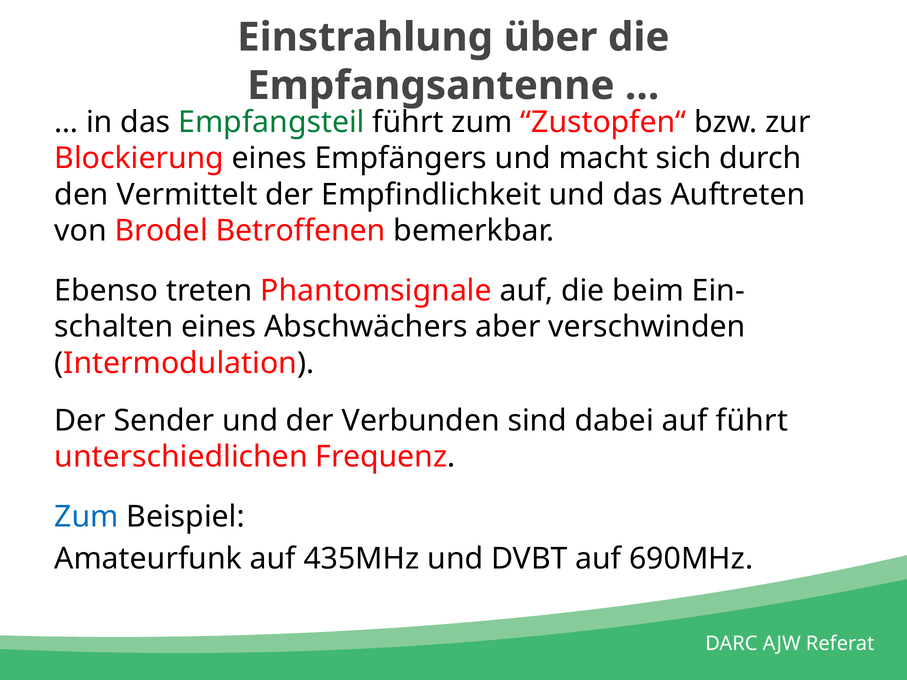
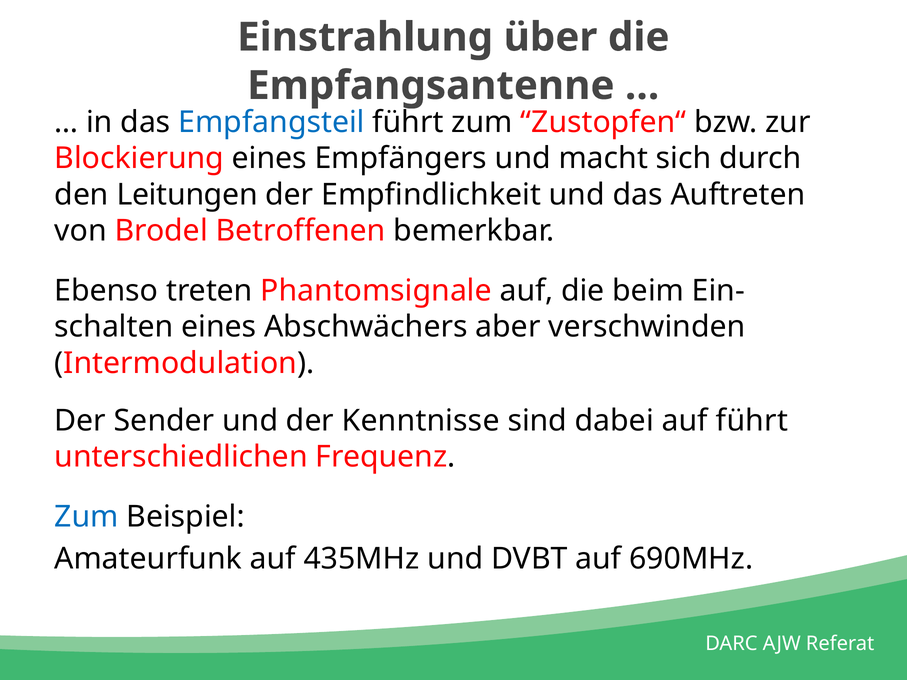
Empfangsteil colour: green -> blue (272, 122)
Vermittelt: Vermittelt -> Leitungen (187, 195)
Verbunden: Verbunden -> Kenntnisse (421, 421)
